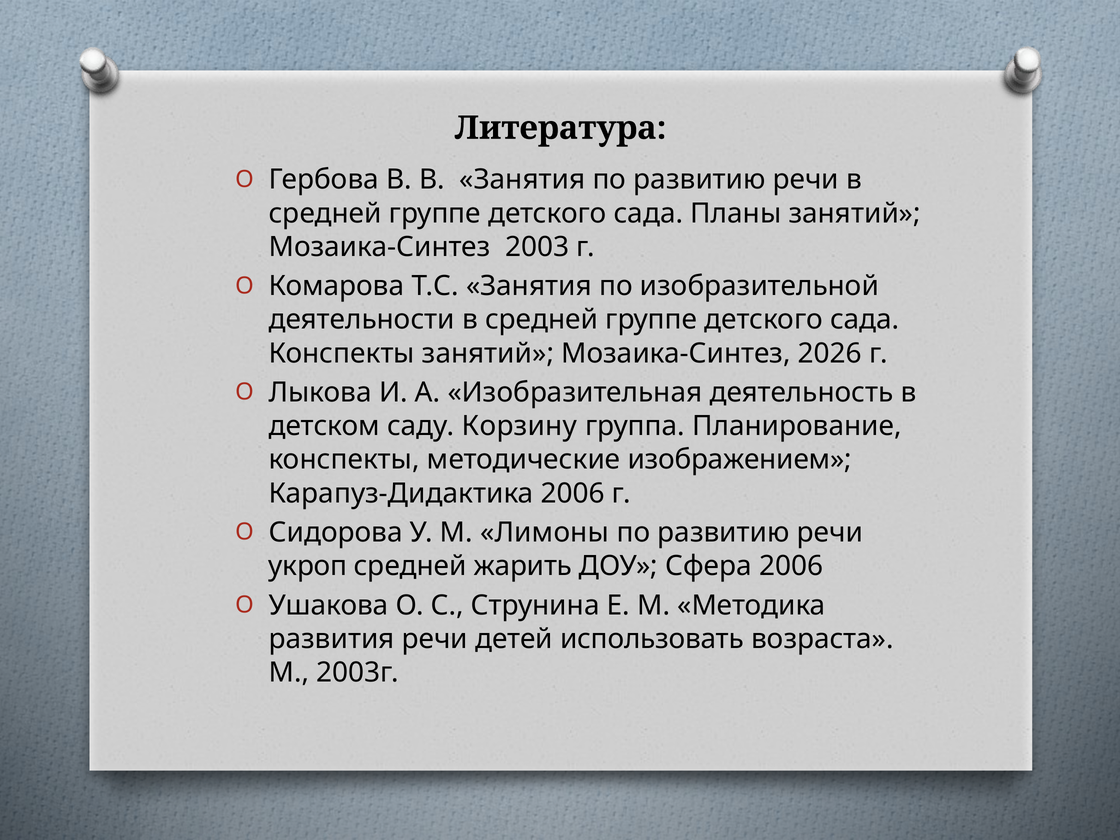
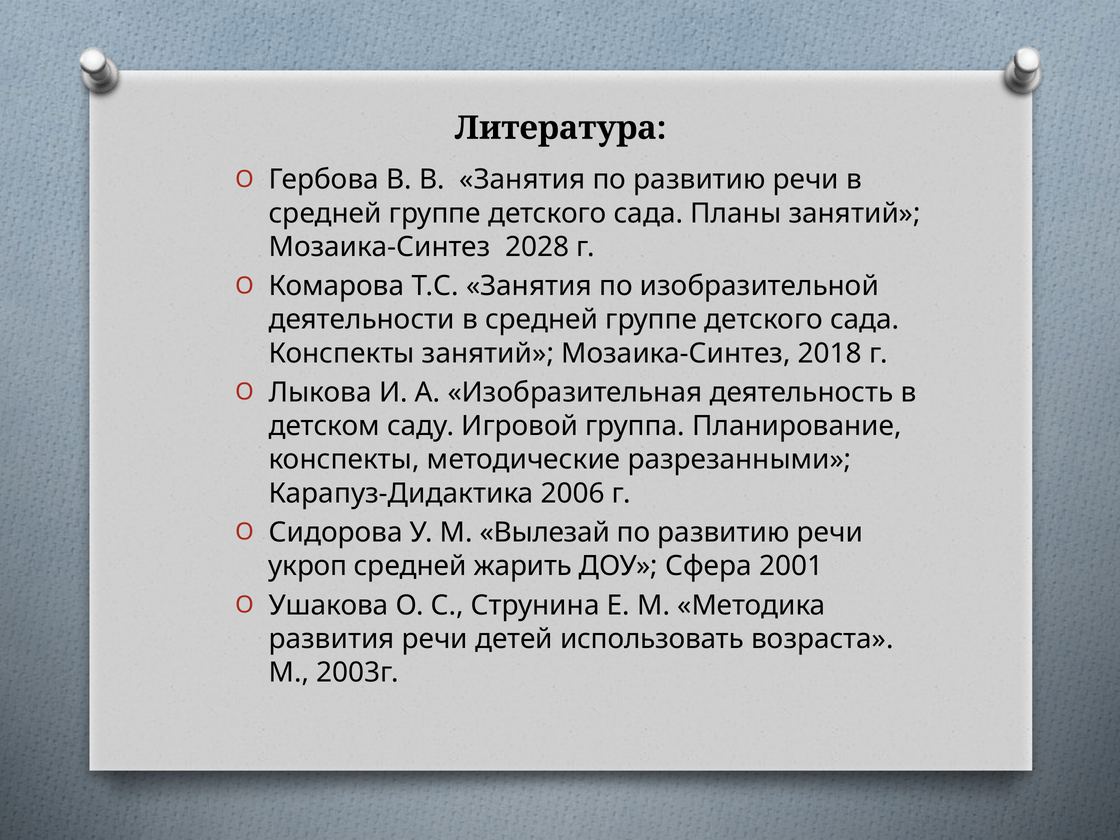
2003: 2003 -> 2028 (537, 247)
2026: 2026 -> 2018 (830, 353)
Корзину: Корзину -> Игровой (520, 426)
изображением: изображением -> разрезанными (739, 460)
Лимоны: Лимоны -> Вылезай (545, 533)
Сфера 2006: 2006 -> 2001 (791, 566)
